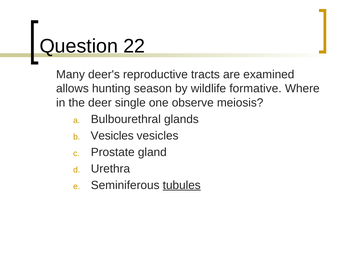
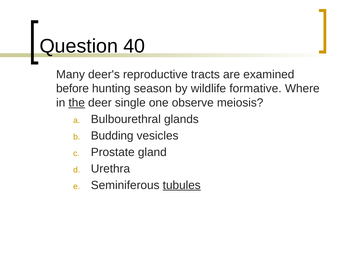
22: 22 -> 40 (134, 46)
allows: allows -> before (73, 88)
the underline: none -> present (77, 103)
Vesicles: Vesicles -> Budding (112, 136)
